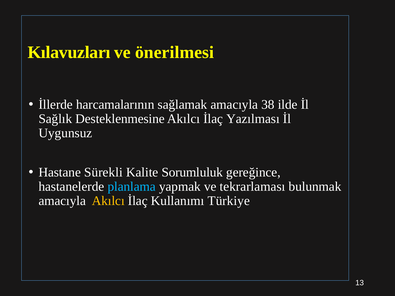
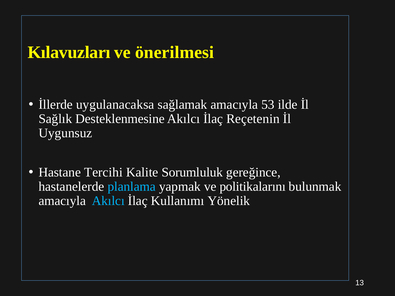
harcamalarının: harcamalarının -> uygulanacaksa (115, 105)
38: 38 -> 53 (268, 105)
Yazılması: Yazılması -> Reçetenin (253, 119)
Sürekli: Sürekli -> Tercihi (103, 173)
tekrarlaması: tekrarlaması -> politikalarını (253, 187)
Akılcı colour: yellow -> light blue (108, 201)
Türkiye: Türkiye -> Yönelik (229, 201)
